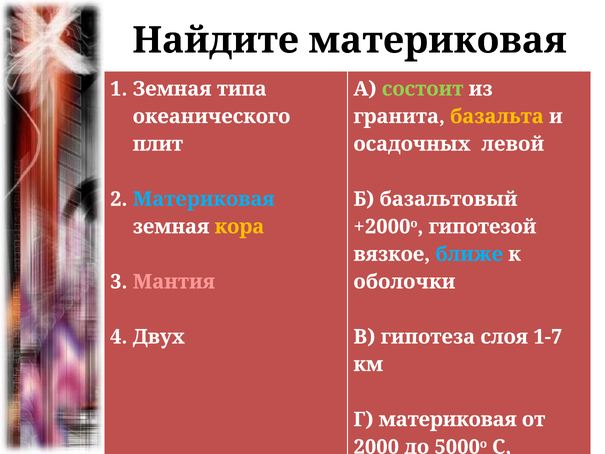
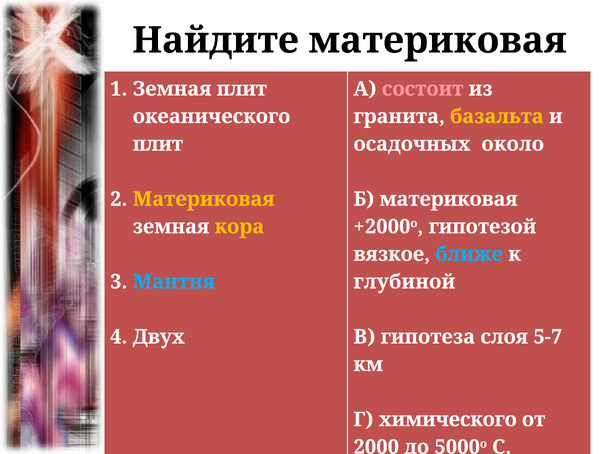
Земная типа: типа -> плит (242, 89)
состоит colour: light green -> pink (423, 89)
левой: левой -> около (513, 144)
Материковая colour: light blue -> yellow (204, 199)
Б базальтовый: базальтовый -> материковая (449, 199)
Мантия colour: pink -> light blue (174, 282)
оболочки: оболочки -> глубиной (404, 282)
1-7: 1-7 -> 5-7 (548, 337)
Г материковая: материковая -> химического (448, 419)
